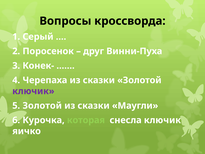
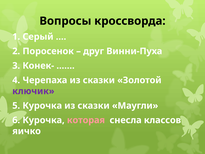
5 Золотой: Золотой -> Курочка (42, 105)
которая colour: light green -> pink (86, 120)
снесла ключик: ключик -> классов (162, 120)
